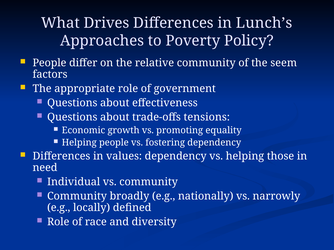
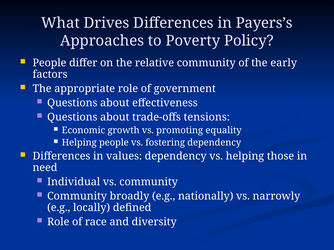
Lunch’s: Lunch’s -> Payers’s (264, 23)
seem: seem -> early (284, 63)
